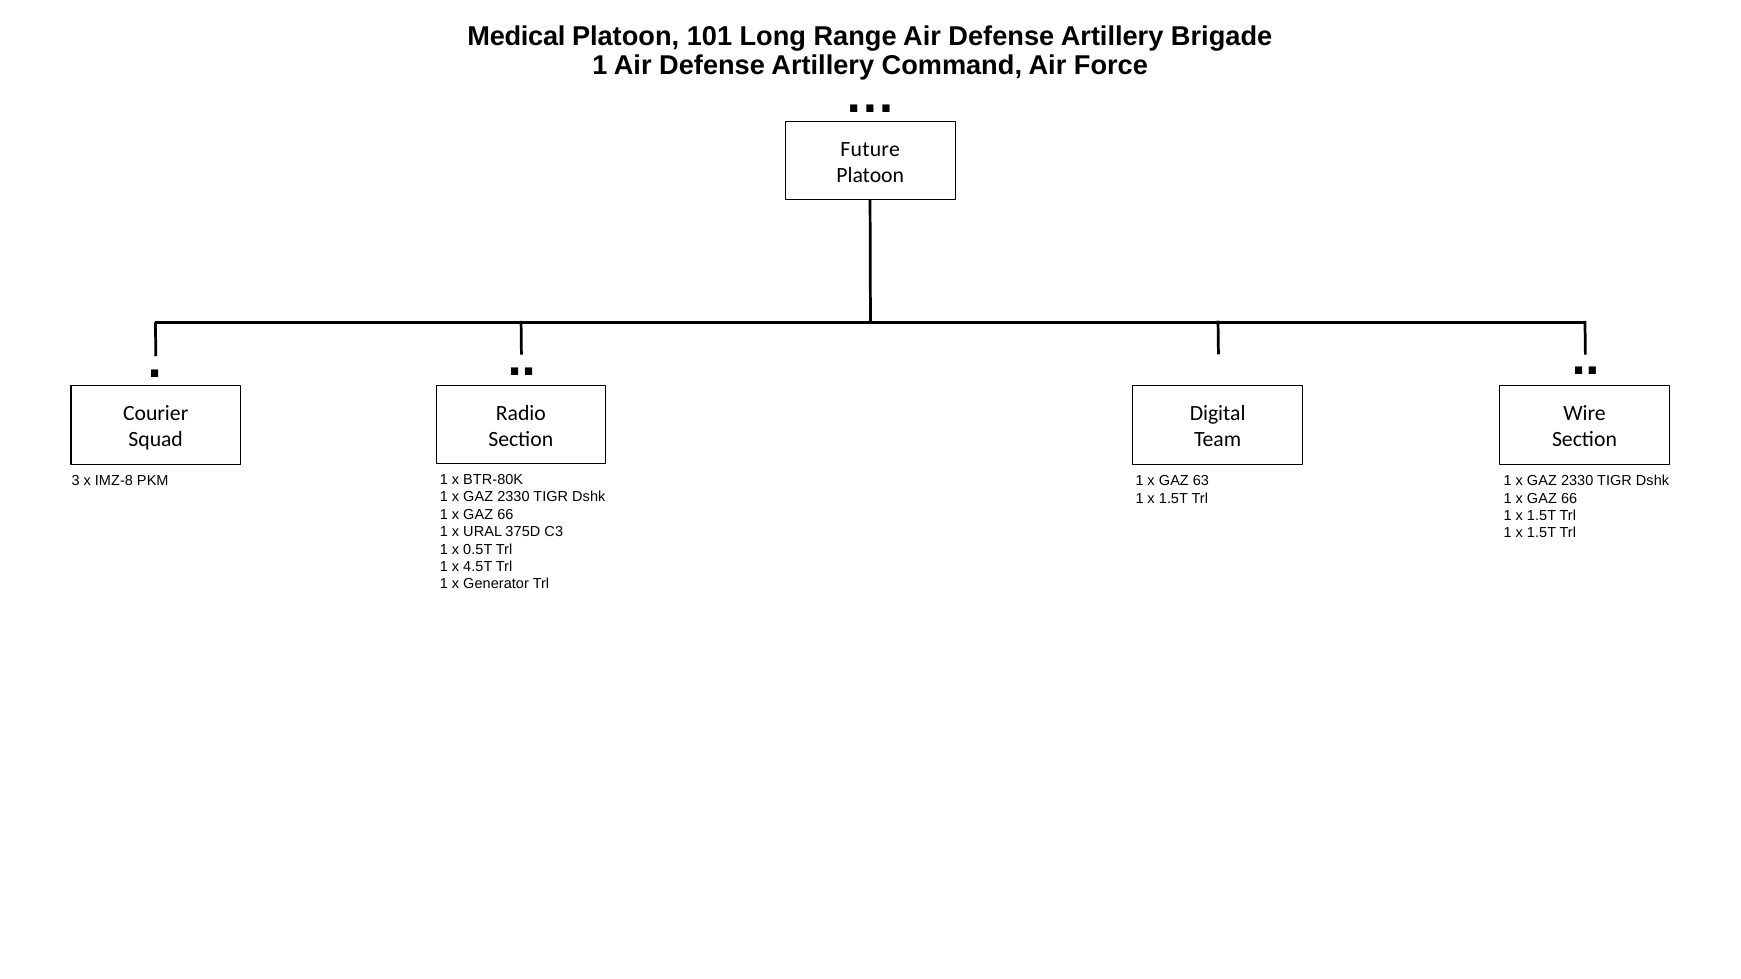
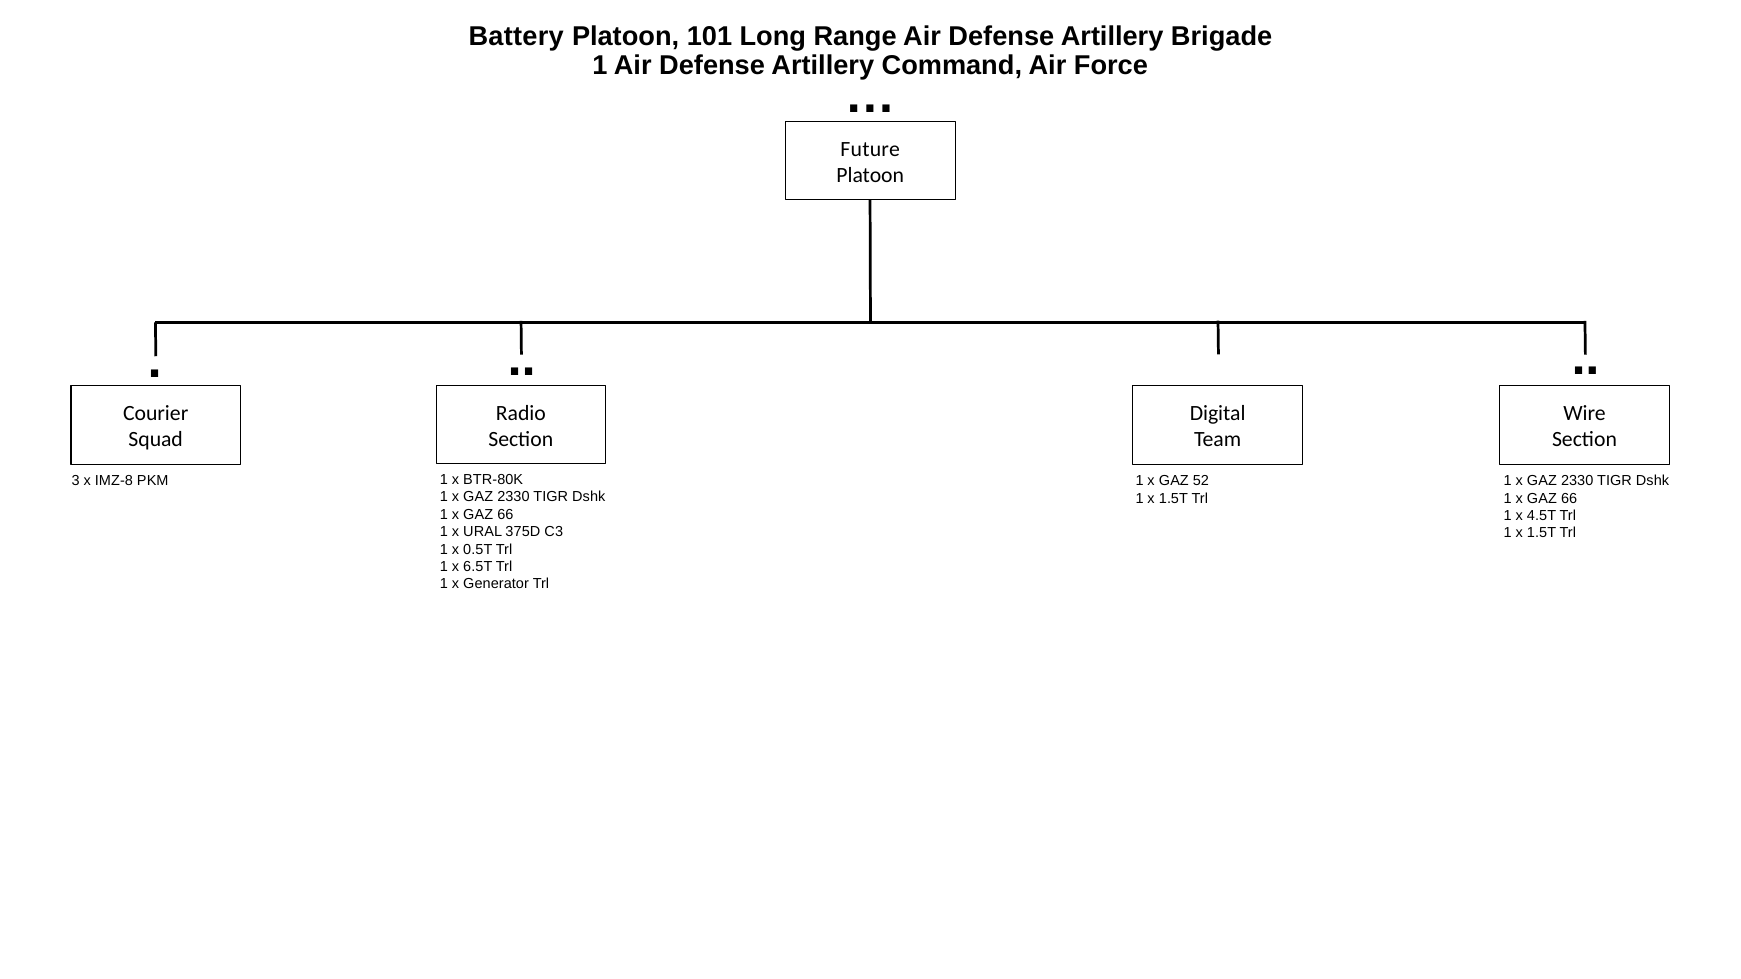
Medical: Medical -> Battery (516, 37)
63: 63 -> 52 (1201, 481)
1.5T: 1.5T -> 4.5T (1542, 516)
4.5T: 4.5T -> 6.5T (478, 567)
